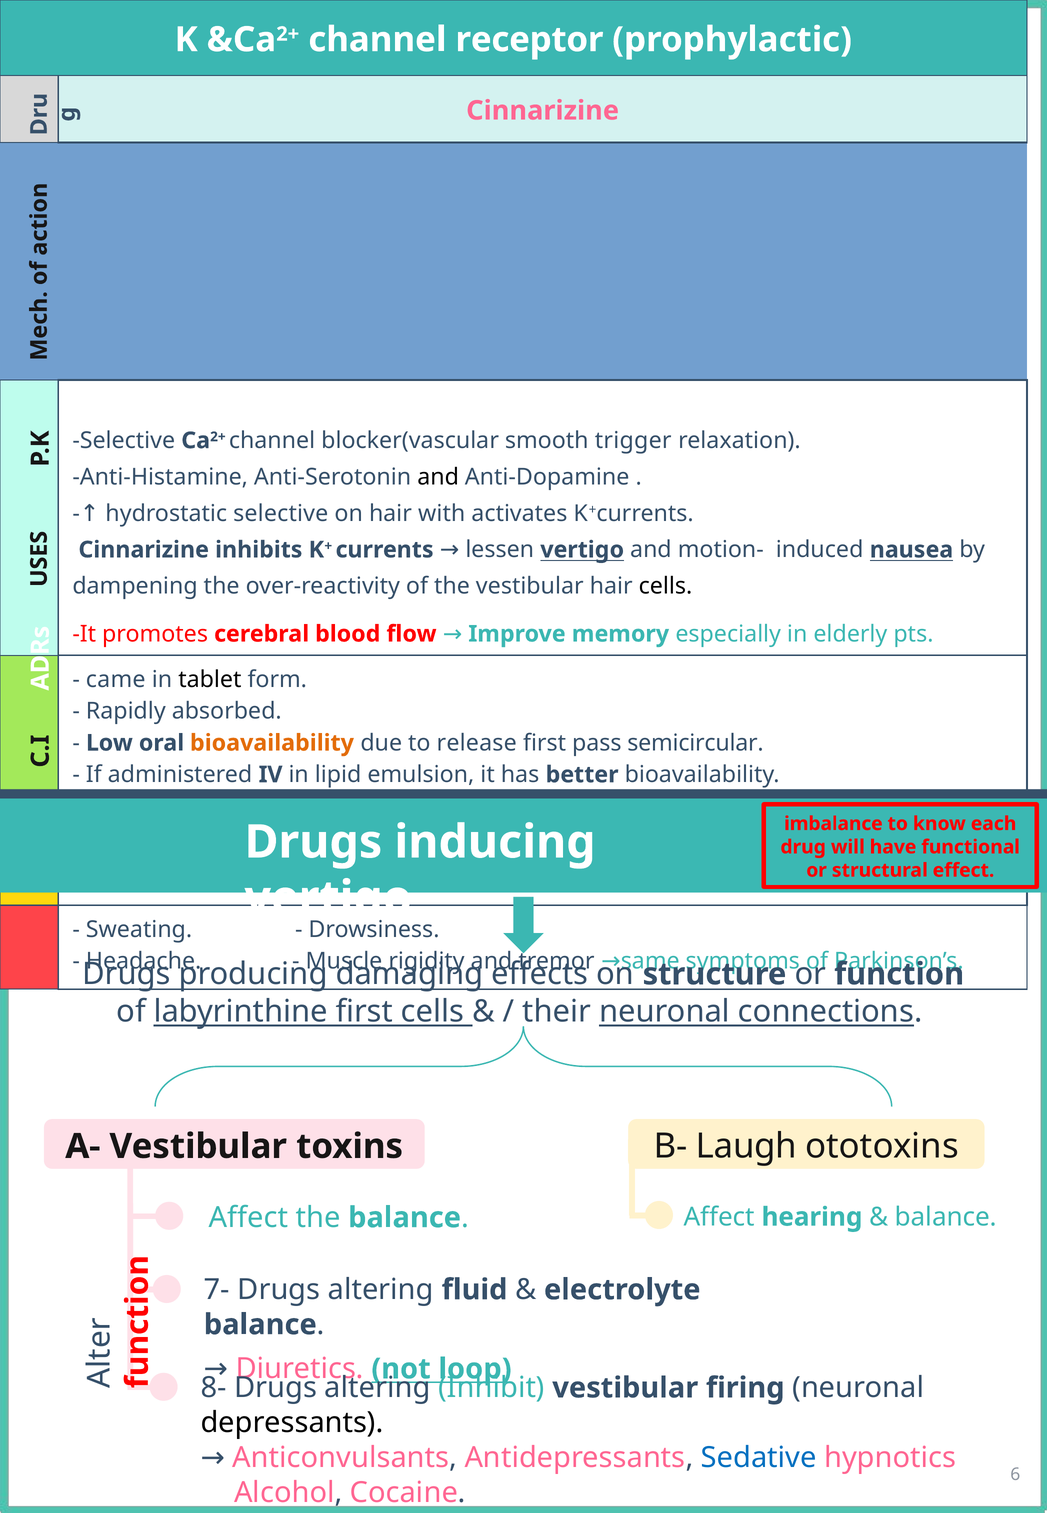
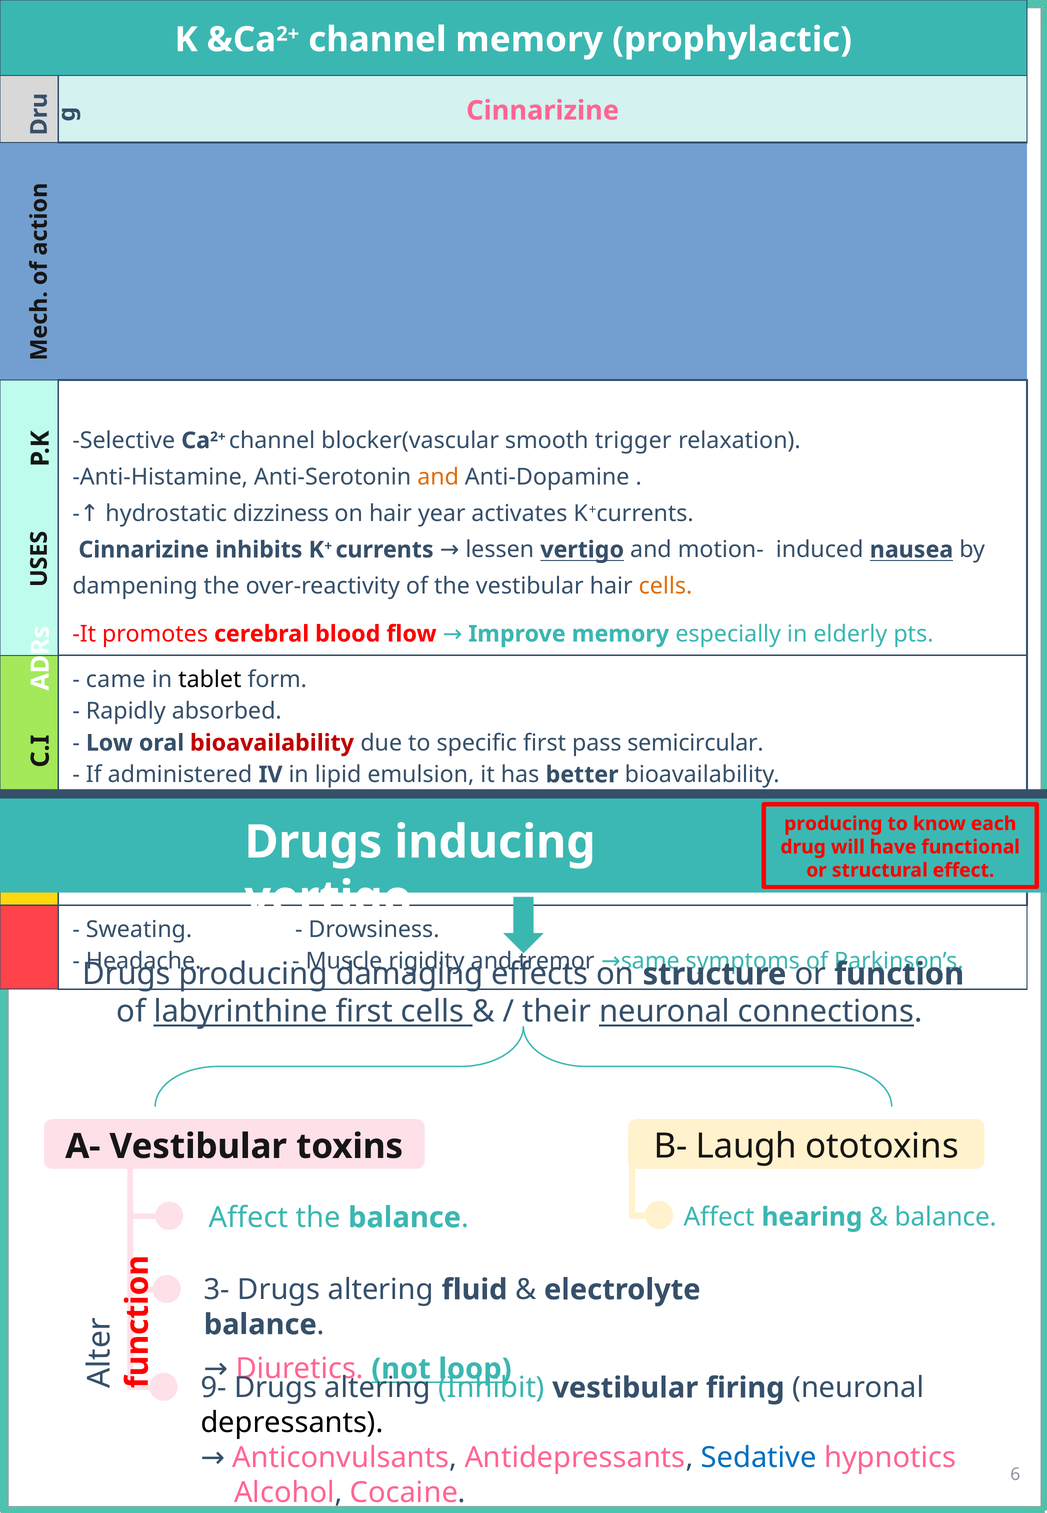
channel receptor: receptor -> memory (529, 40)
and colour: black -> orange (438, 477)
hydrostatic selective: selective -> dizziness (281, 513)
hair with: with -> year (442, 513)
cells colour: black -> orange (665, 586)
bioavailability colour: orange -> red (272, 743)
release: release -> specific (477, 743)
imbalance: imbalance -> producing (833, 823)
7-: 7- -> 3- (217, 1289)
8-: 8- -> 9- (214, 1387)
